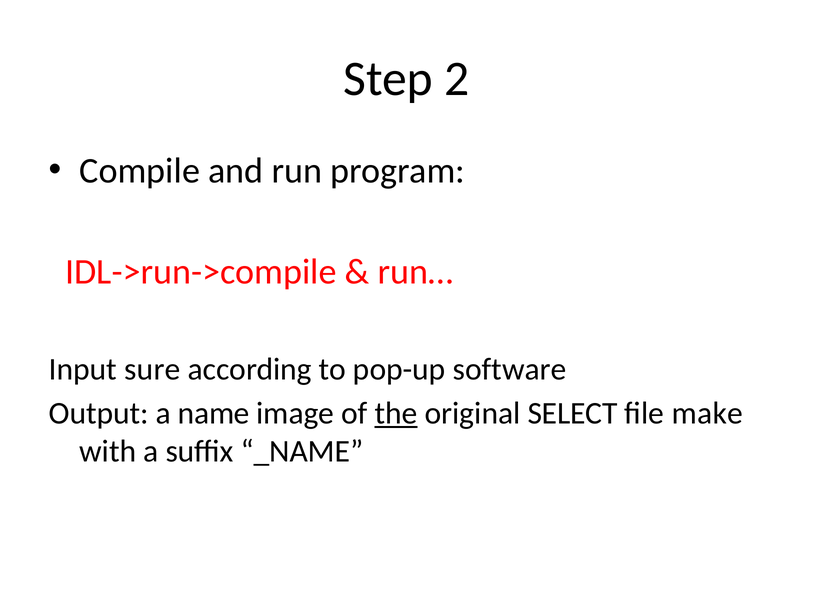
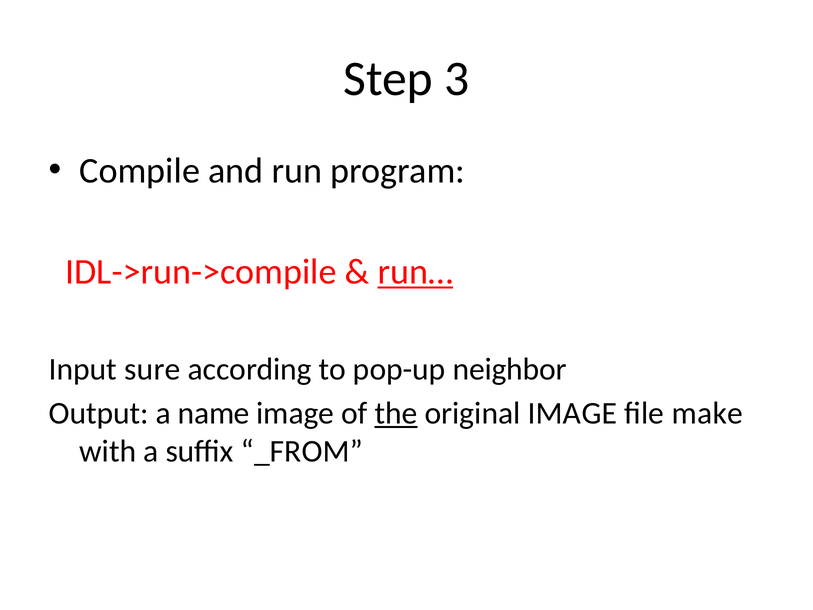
2: 2 -> 3 (457, 79)
run… underline: none -> present (415, 272)
software: software -> neighbor (510, 369)
original SELECT: SELECT -> IMAGE (572, 413)
_NAME: _NAME -> _FROM (302, 451)
